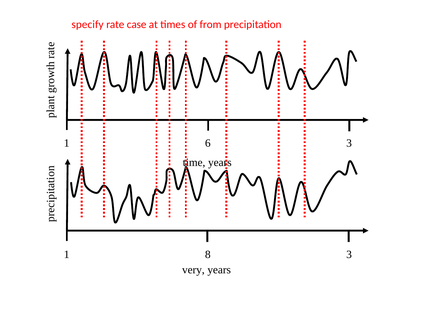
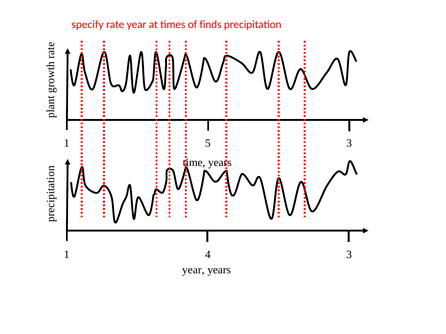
rate case: case -> year (137, 25)
from: from -> finds (211, 25)
6: 6 -> 5 (208, 143)
8: 8 -> 4 (208, 255)
very: very -> year (193, 270)
